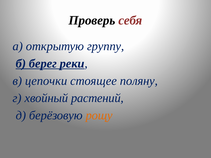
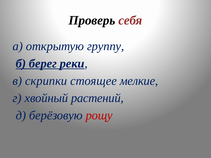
цепочки: цепочки -> скрипки (46, 81)
поляну: поляну -> мелкие (139, 81)
рощу colour: orange -> red (99, 116)
